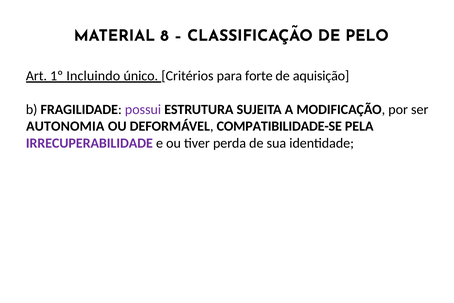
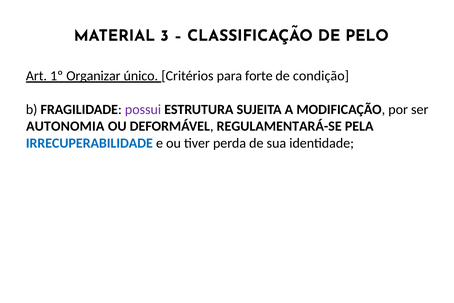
8: 8 -> 3 (164, 36)
Incluindo: Incluindo -> Organizar (93, 76)
aquisição: aquisição -> condição (321, 76)
COMPATIBILIDADE-SE: COMPATIBILIDADE-SE -> REGULAMENTARÁ-SE (279, 126)
IRRECUPERABILIDADE colour: purple -> blue (89, 143)
